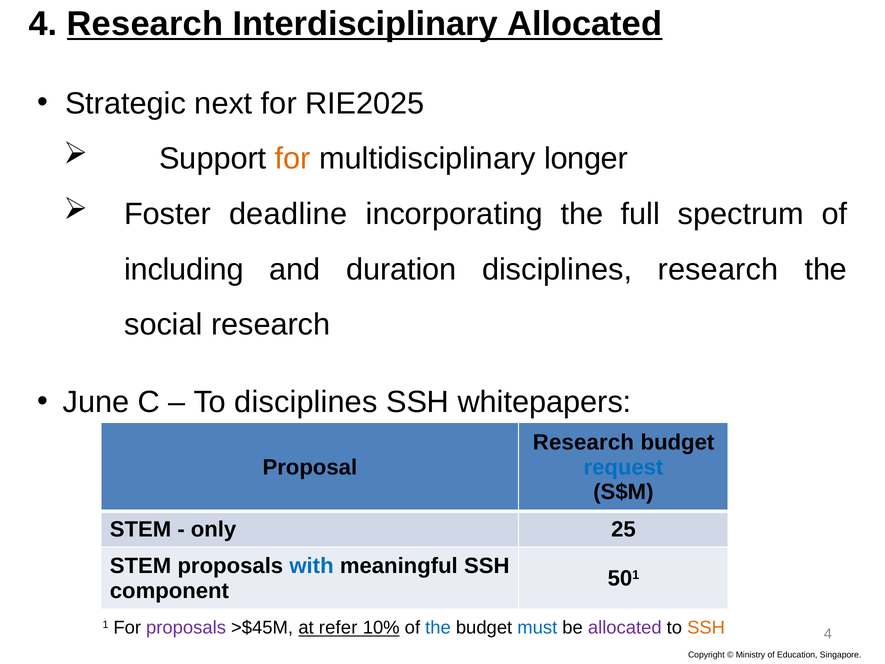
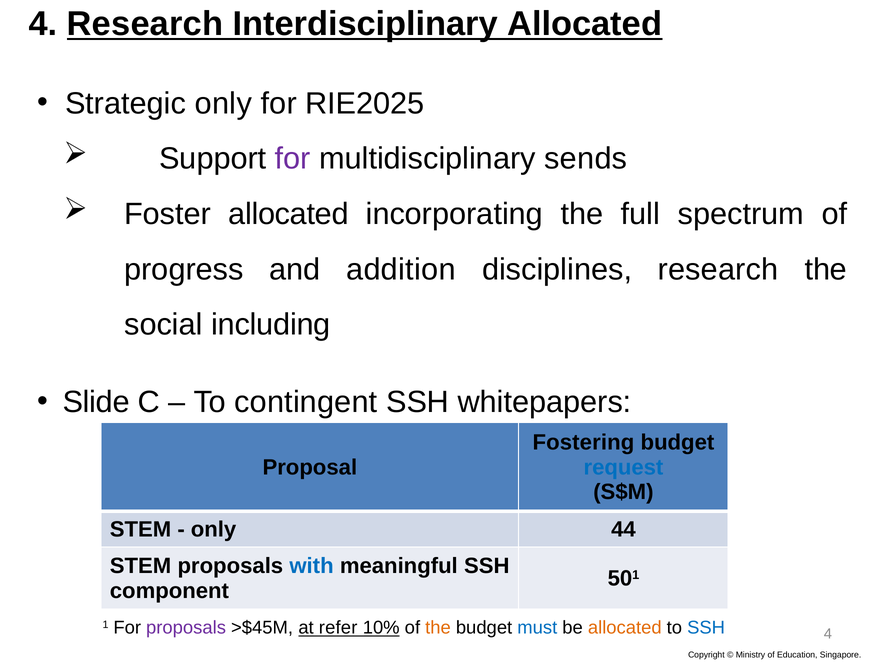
Strategic next: next -> only (223, 103)
for colour: orange -> purple (293, 159)
longer: longer -> sends (586, 159)
Foster deadline: deadline -> allocated (289, 214)
including: including -> progress (184, 269)
duration: duration -> addition (401, 269)
social research: research -> including (271, 325)
June: June -> Slide (96, 402)
To disciplines: disciplines -> contingent (306, 402)
Research: Research -> Fostering (583, 442)
25: 25 -> 44 (623, 529)
the colour: blue -> orange (438, 627)
allocated colour: purple -> orange (625, 627)
SSH colour: orange -> blue (706, 627)
